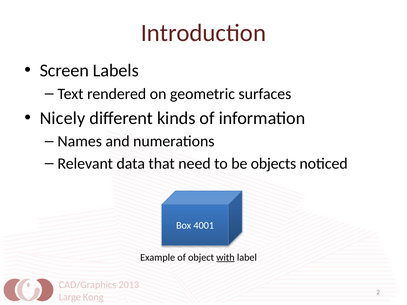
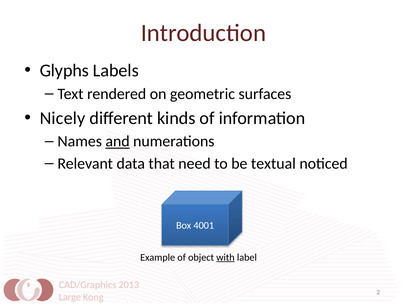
Screen: Screen -> Glyphs (64, 71)
and underline: none -> present (118, 142)
objects: objects -> textual (273, 164)
